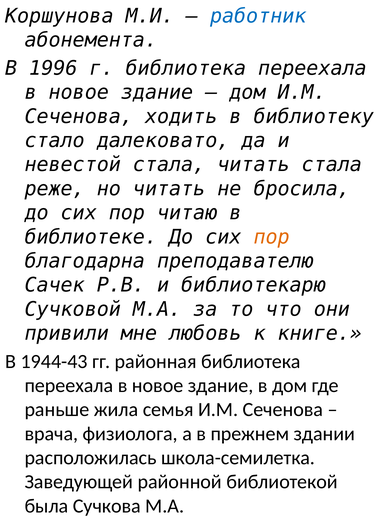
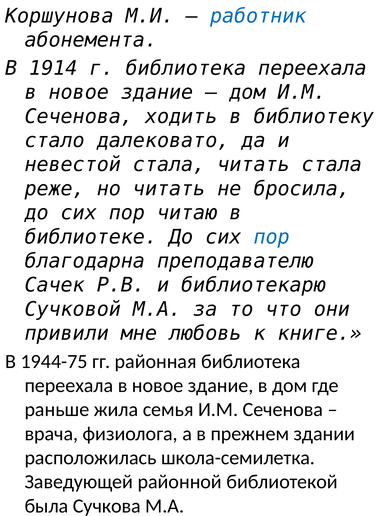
1996: 1996 -> 1914 (53, 68)
пор colour: orange -> blue (272, 237)
1944-43: 1944-43 -> 1944-75 (54, 361)
